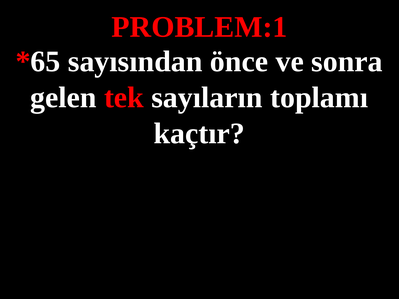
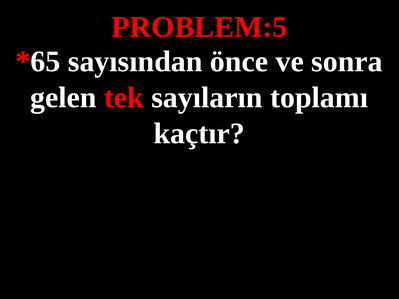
PROBLEM:1: PROBLEM:1 -> PROBLEM:5 (199, 27)
